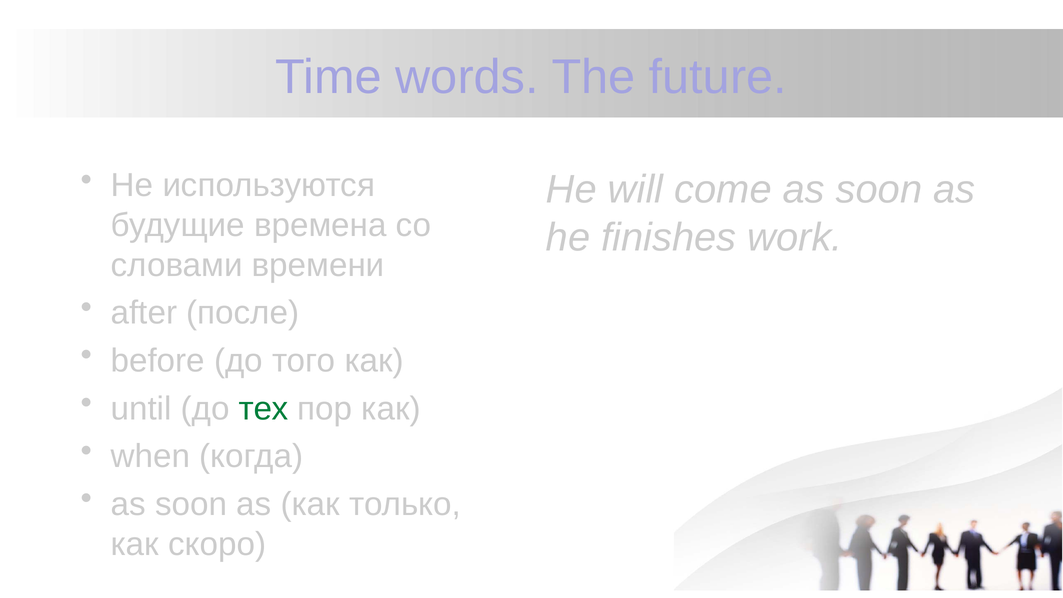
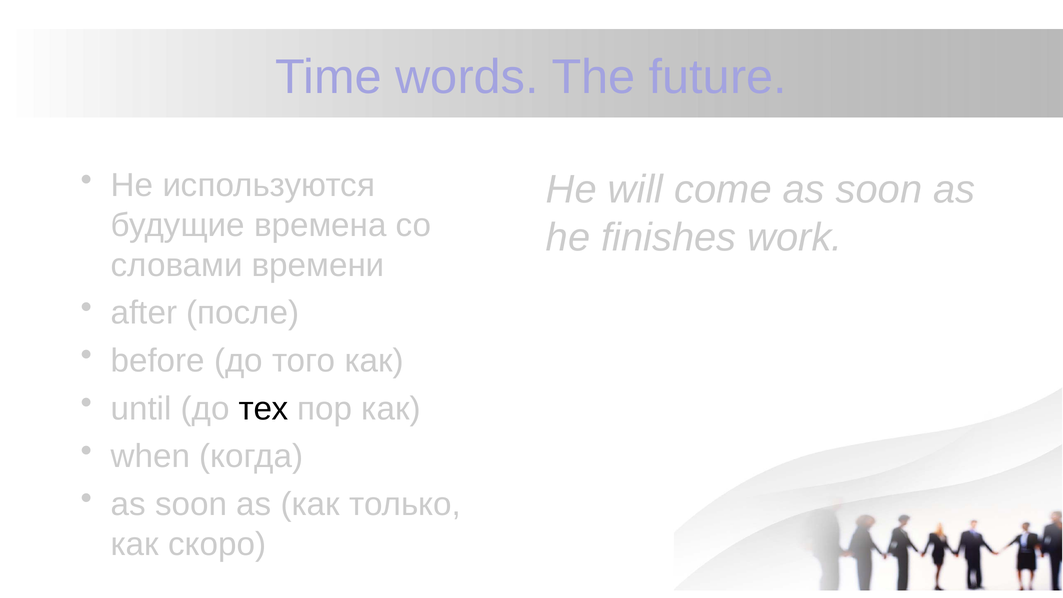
тех colour: green -> black (264, 409)
